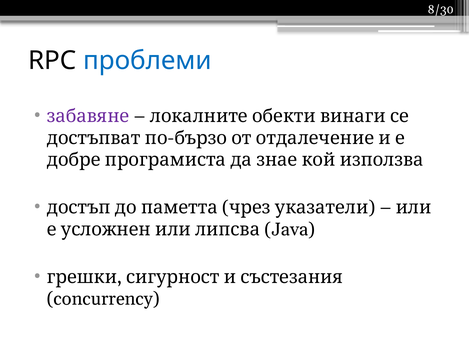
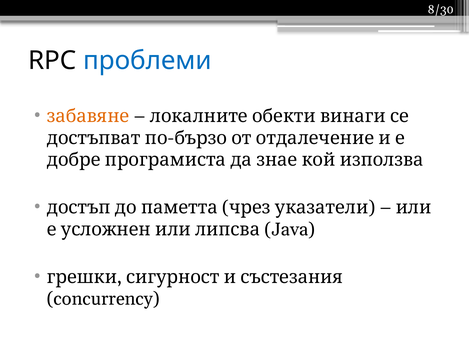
забавяне colour: purple -> orange (88, 116)
